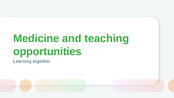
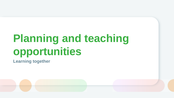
Medicine: Medicine -> Planning (36, 38)
